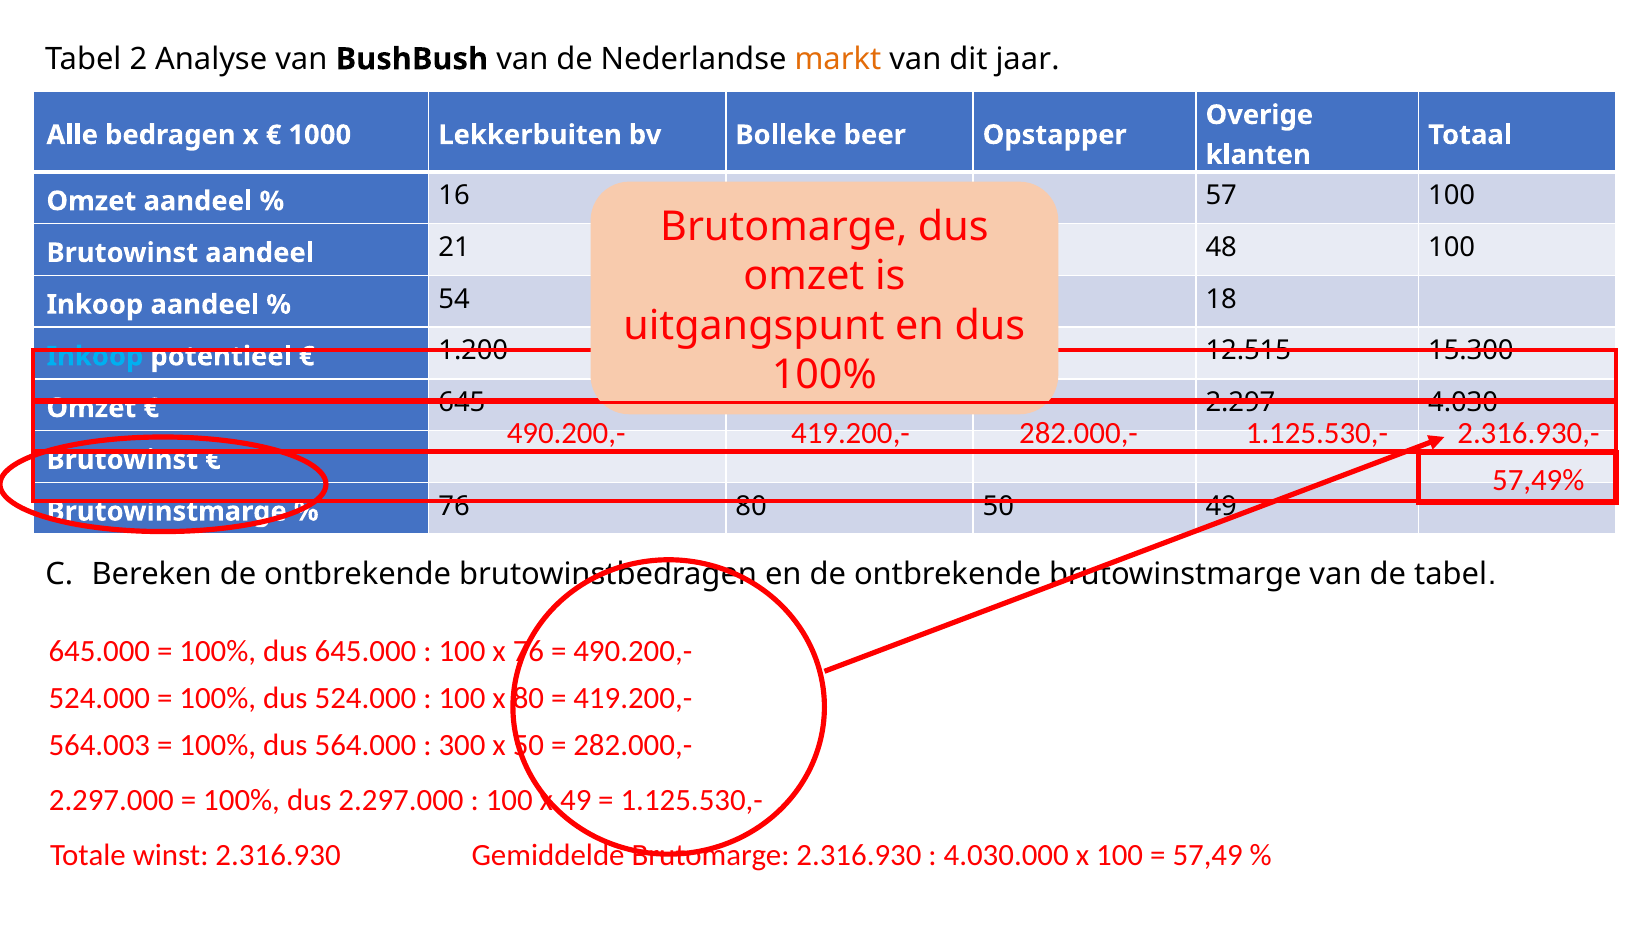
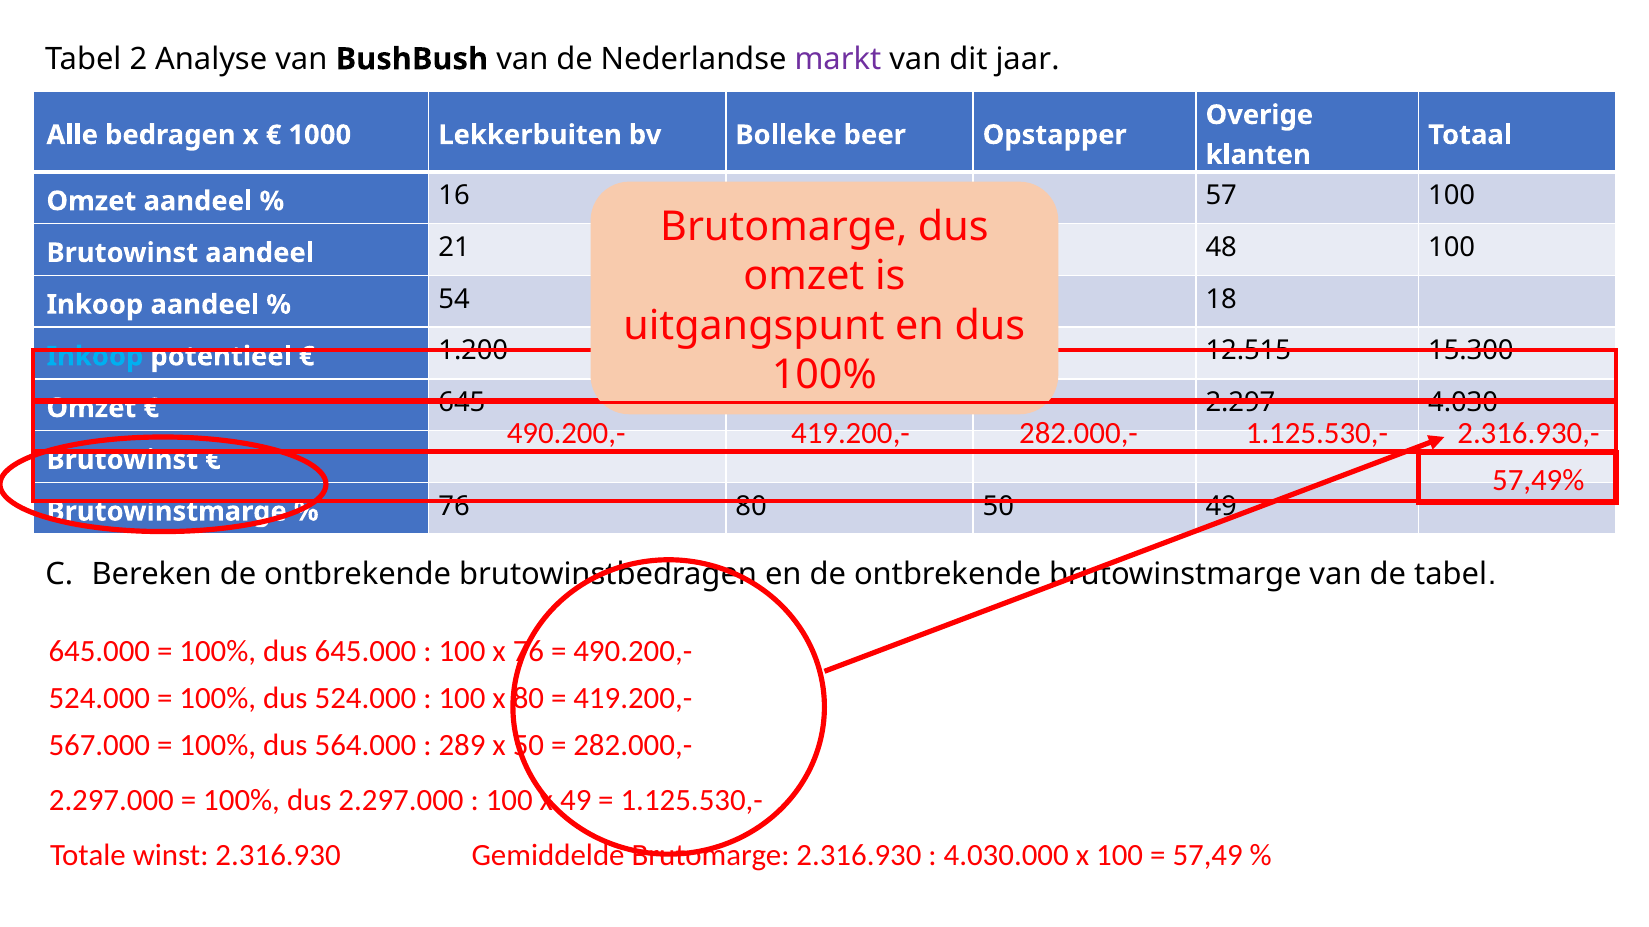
markt colour: orange -> purple (838, 59)
564.003: 564.003 -> 567.000 (99, 745)
300: 300 -> 289 (462, 745)
